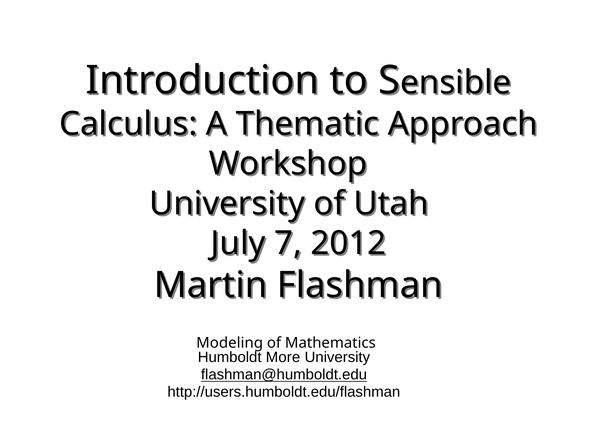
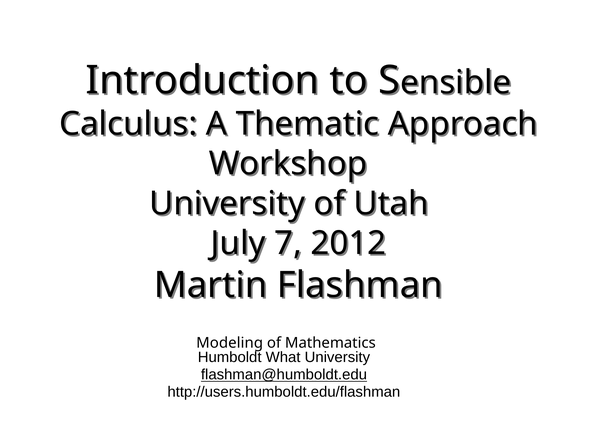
More: More -> What (283, 357)
